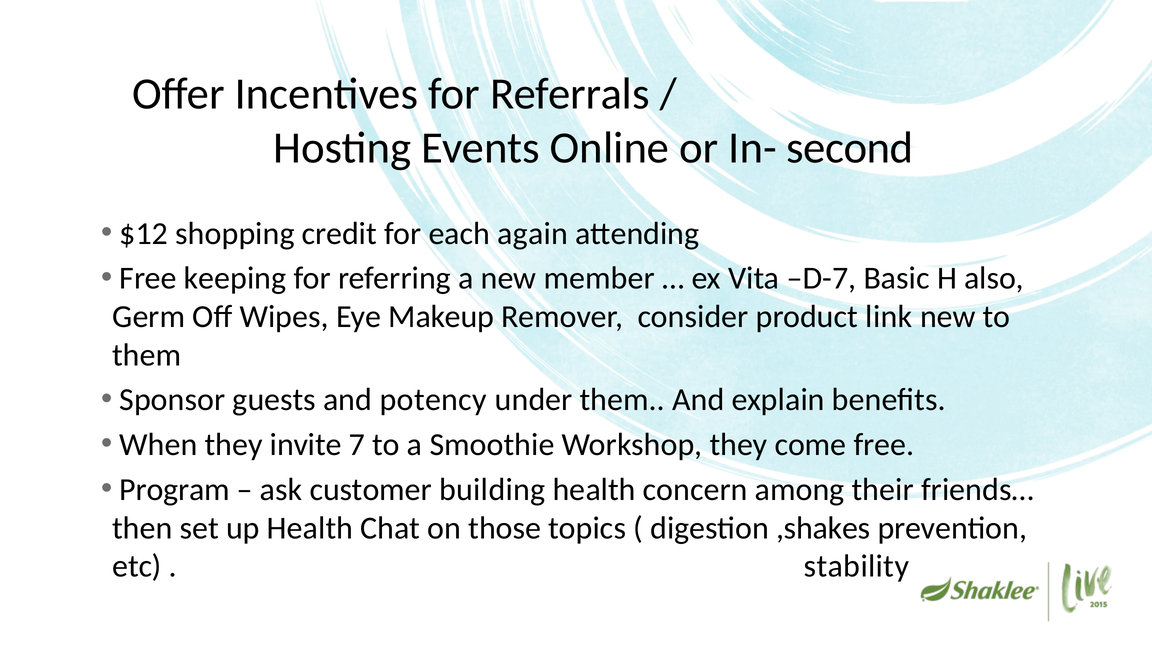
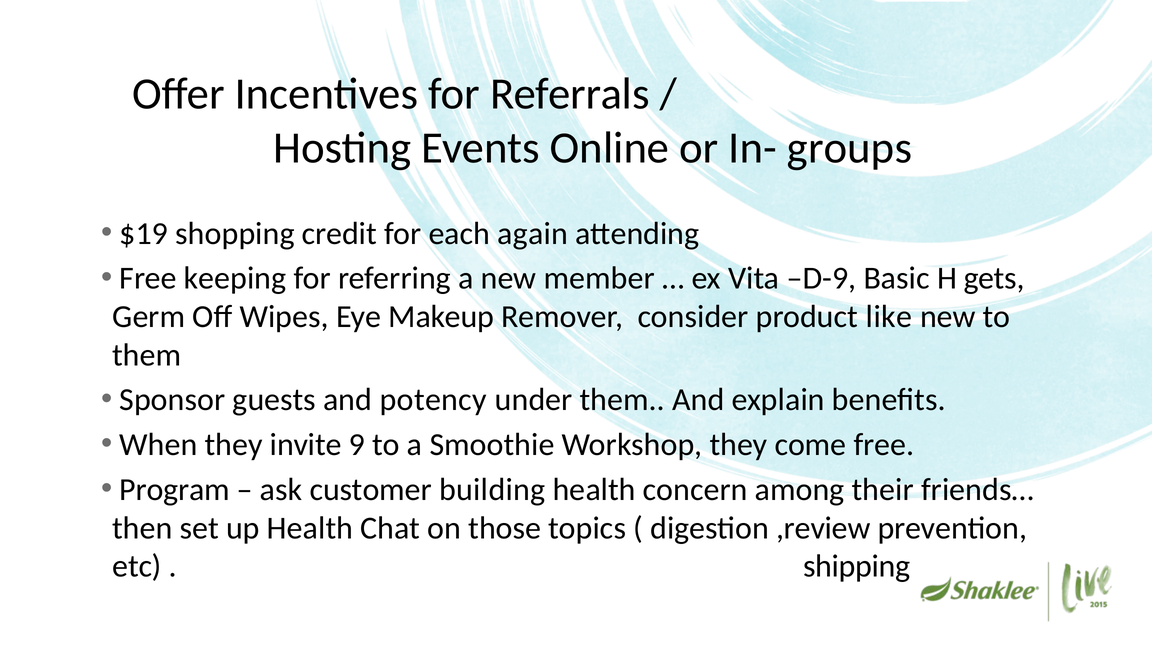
second: second -> groups (850, 148)
$12: $12 -> $19 (144, 233)
D-7: D-7 -> D-9 (821, 278)
also: also -> gets (994, 278)
link: link -> like (889, 317)
7: 7 -> 9 (357, 445)
,shakes: ,shakes -> ,review (823, 528)
stability: stability -> shipping (857, 566)
